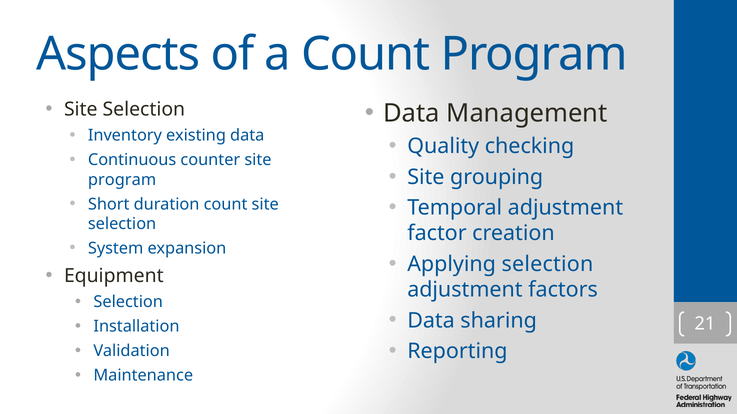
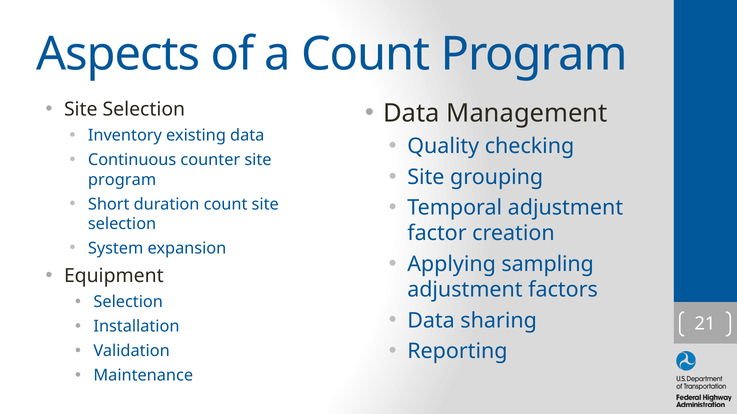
Applying selection: selection -> sampling (548, 264)
